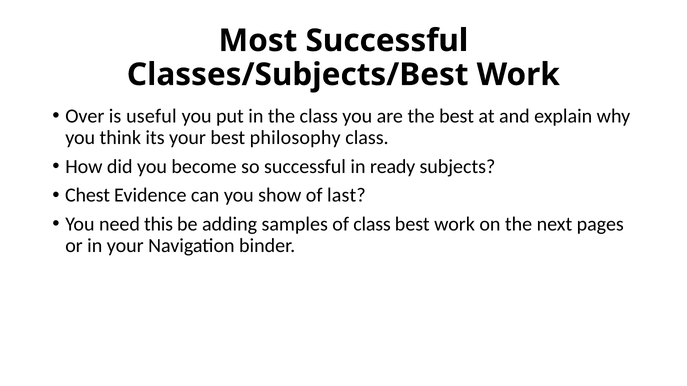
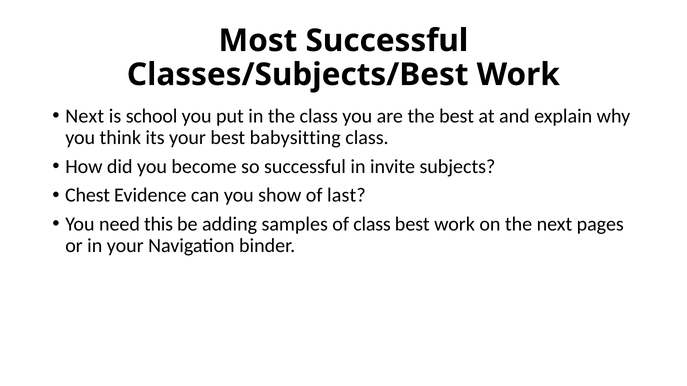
Over: Over -> Next (85, 116)
useful: useful -> school (152, 116)
philosophy: philosophy -> babysitting (295, 138)
ready: ready -> invite (393, 167)
